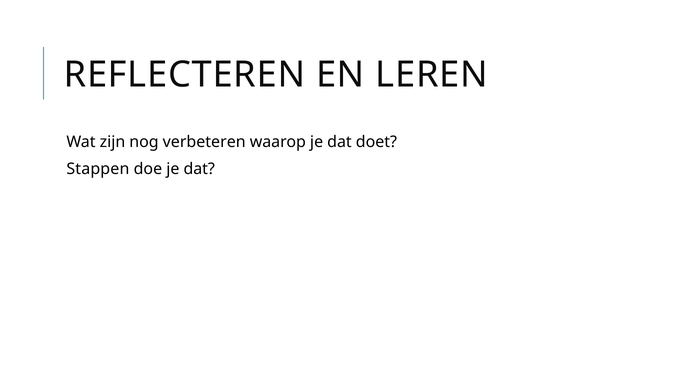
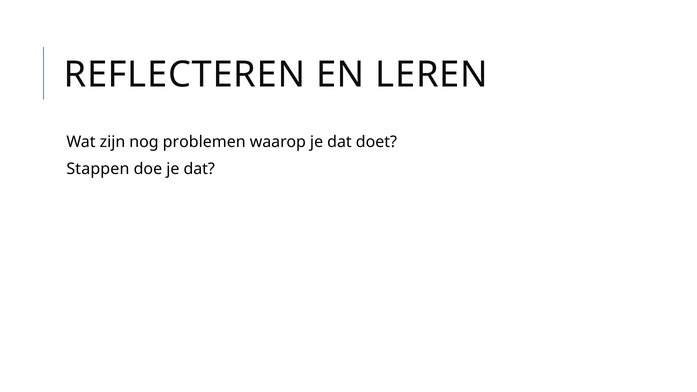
verbeteren: verbeteren -> problemen (204, 142)
